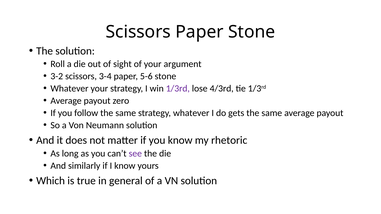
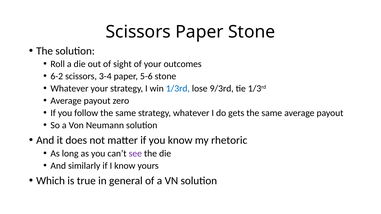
argument: argument -> outcomes (183, 64)
3-2: 3-2 -> 6-2 (57, 76)
1/3rd colour: purple -> blue (178, 89)
4/3rd: 4/3rd -> 9/3rd (222, 89)
